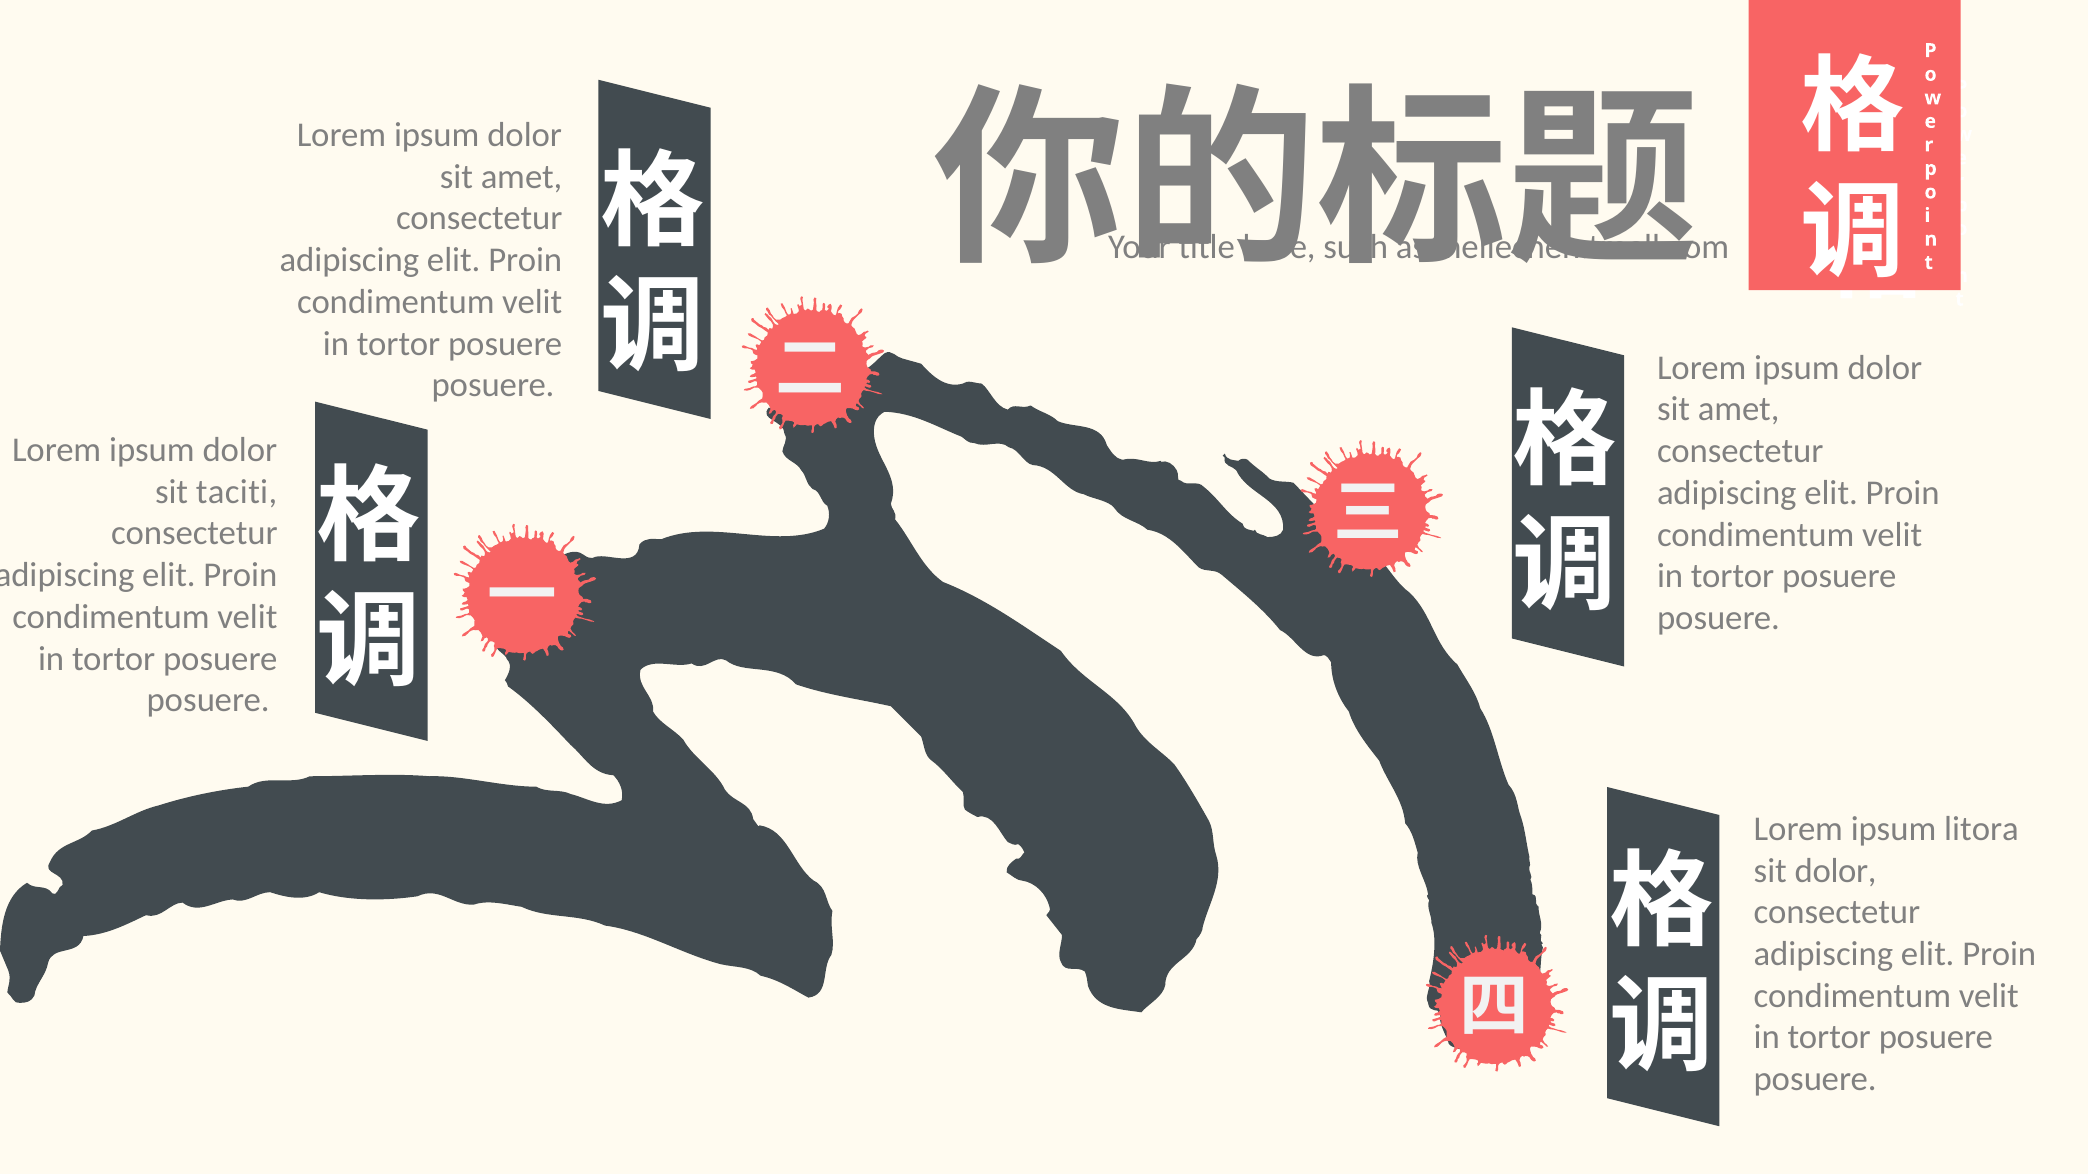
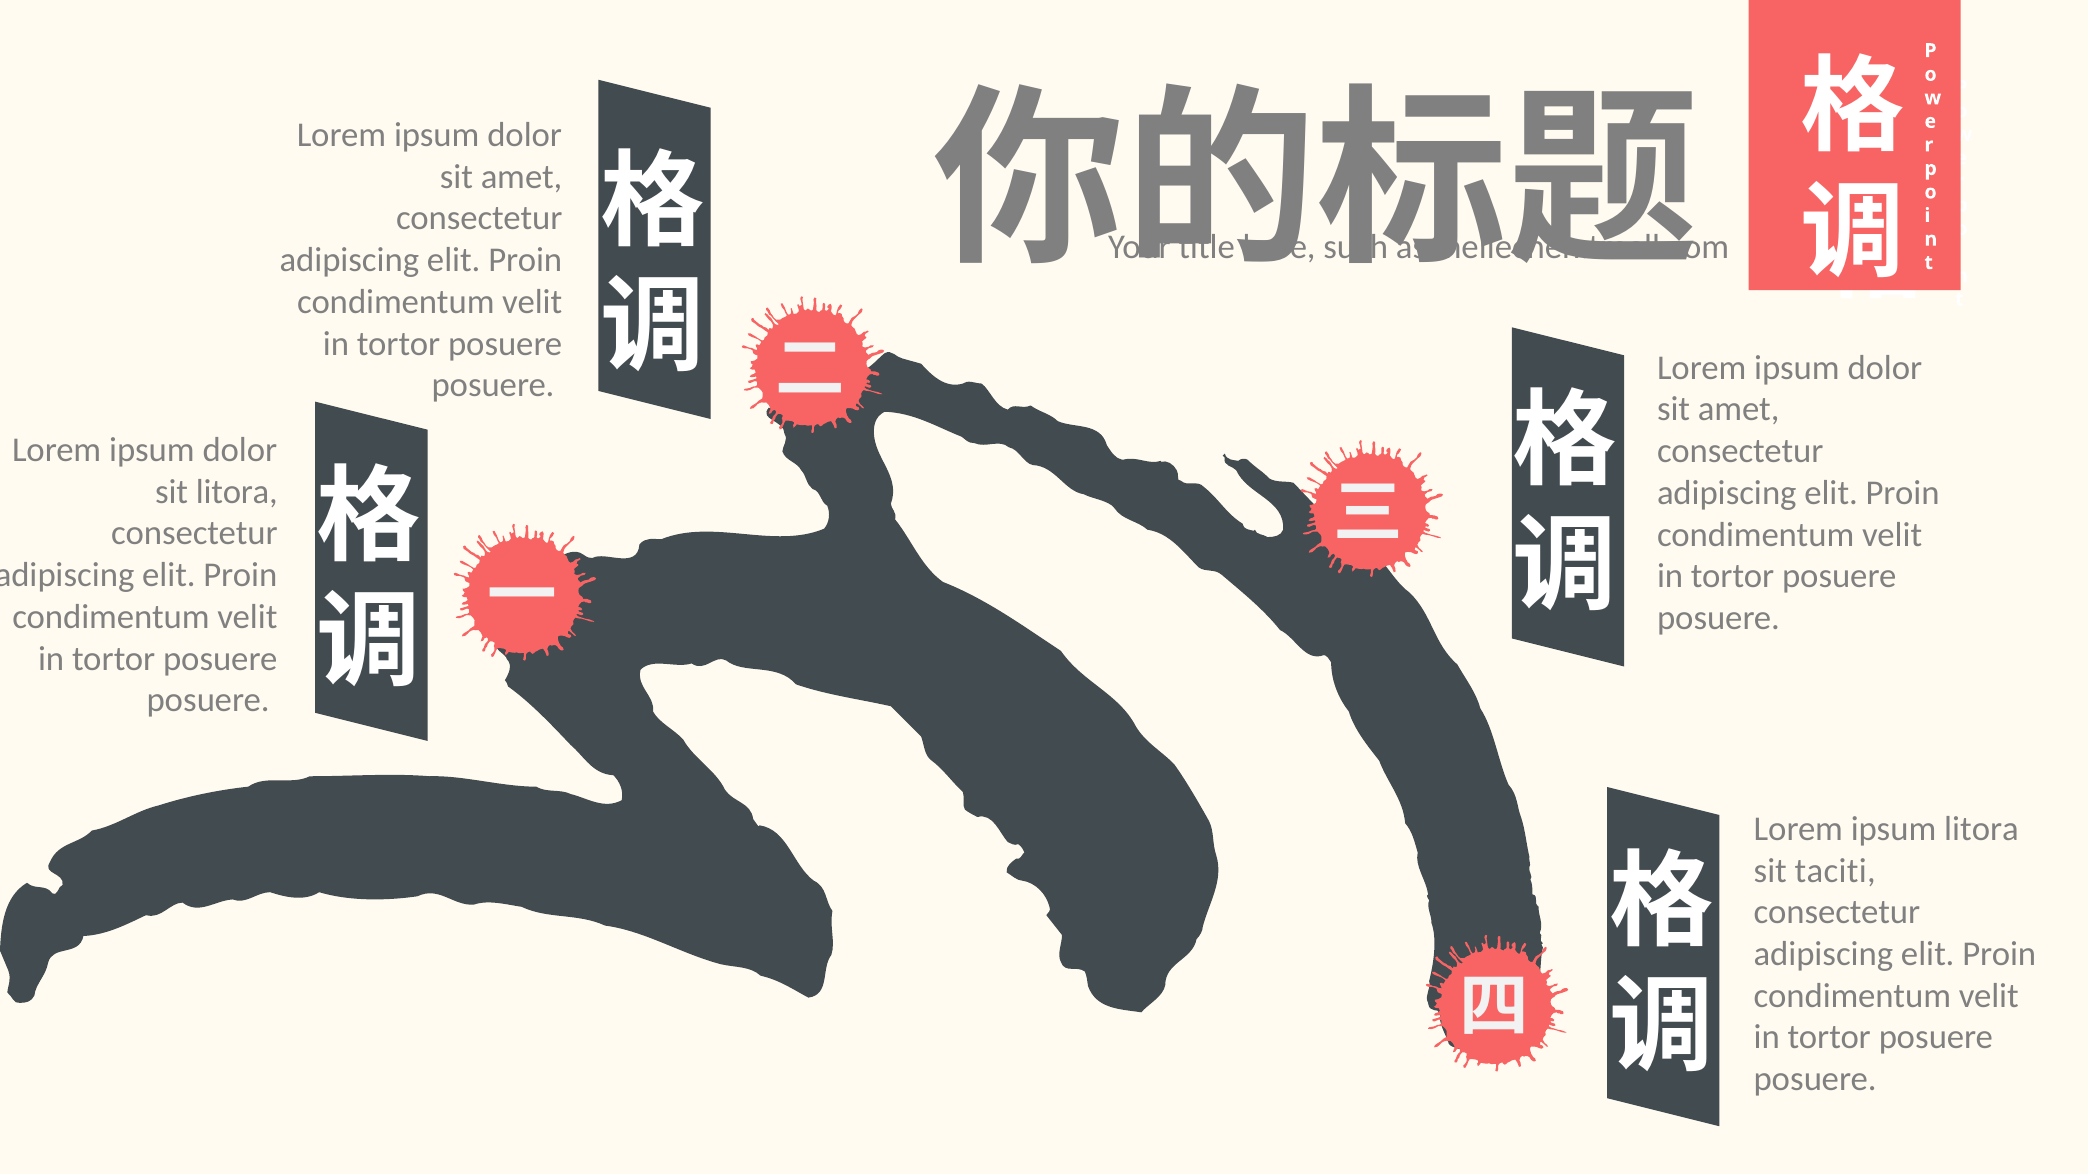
sit taciti: taciti -> litora (237, 492)
sit dolor: dolor -> taciti (1835, 871)
